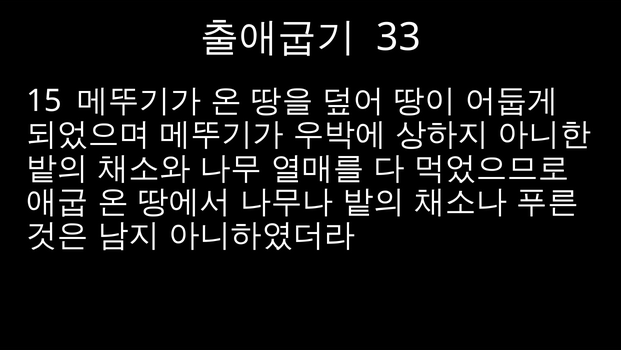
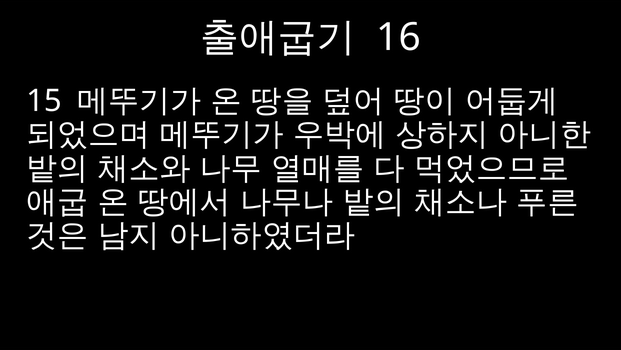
33: 33 -> 16 (399, 37)
